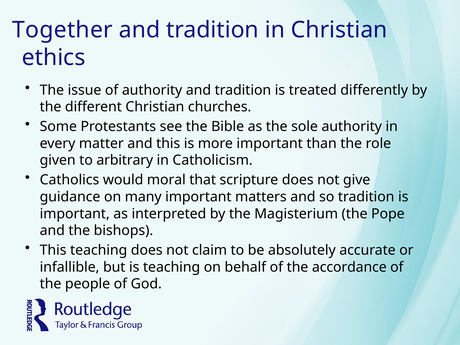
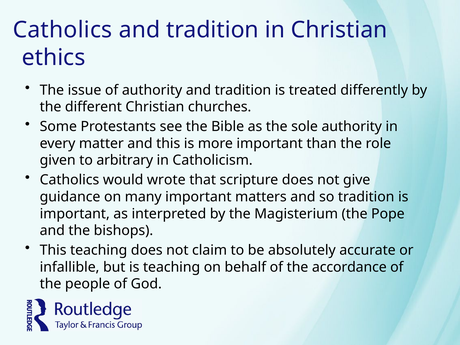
Together: Together -> Catholics (63, 30)
moral: moral -> wrote (166, 180)
